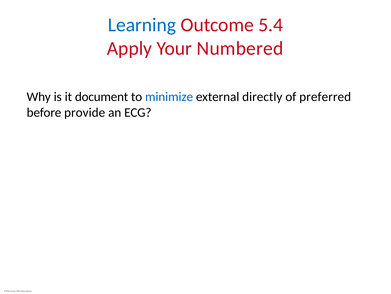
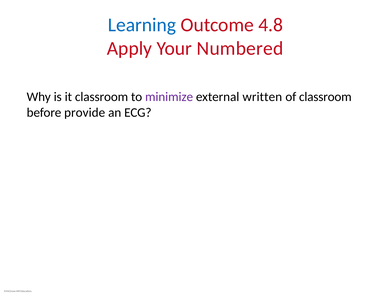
5.4: 5.4 -> 4.8 (271, 25)
it document: document -> classroom (102, 97)
minimize colour: blue -> purple (169, 97)
directly: directly -> written (262, 97)
of preferred: preferred -> classroom (325, 97)
